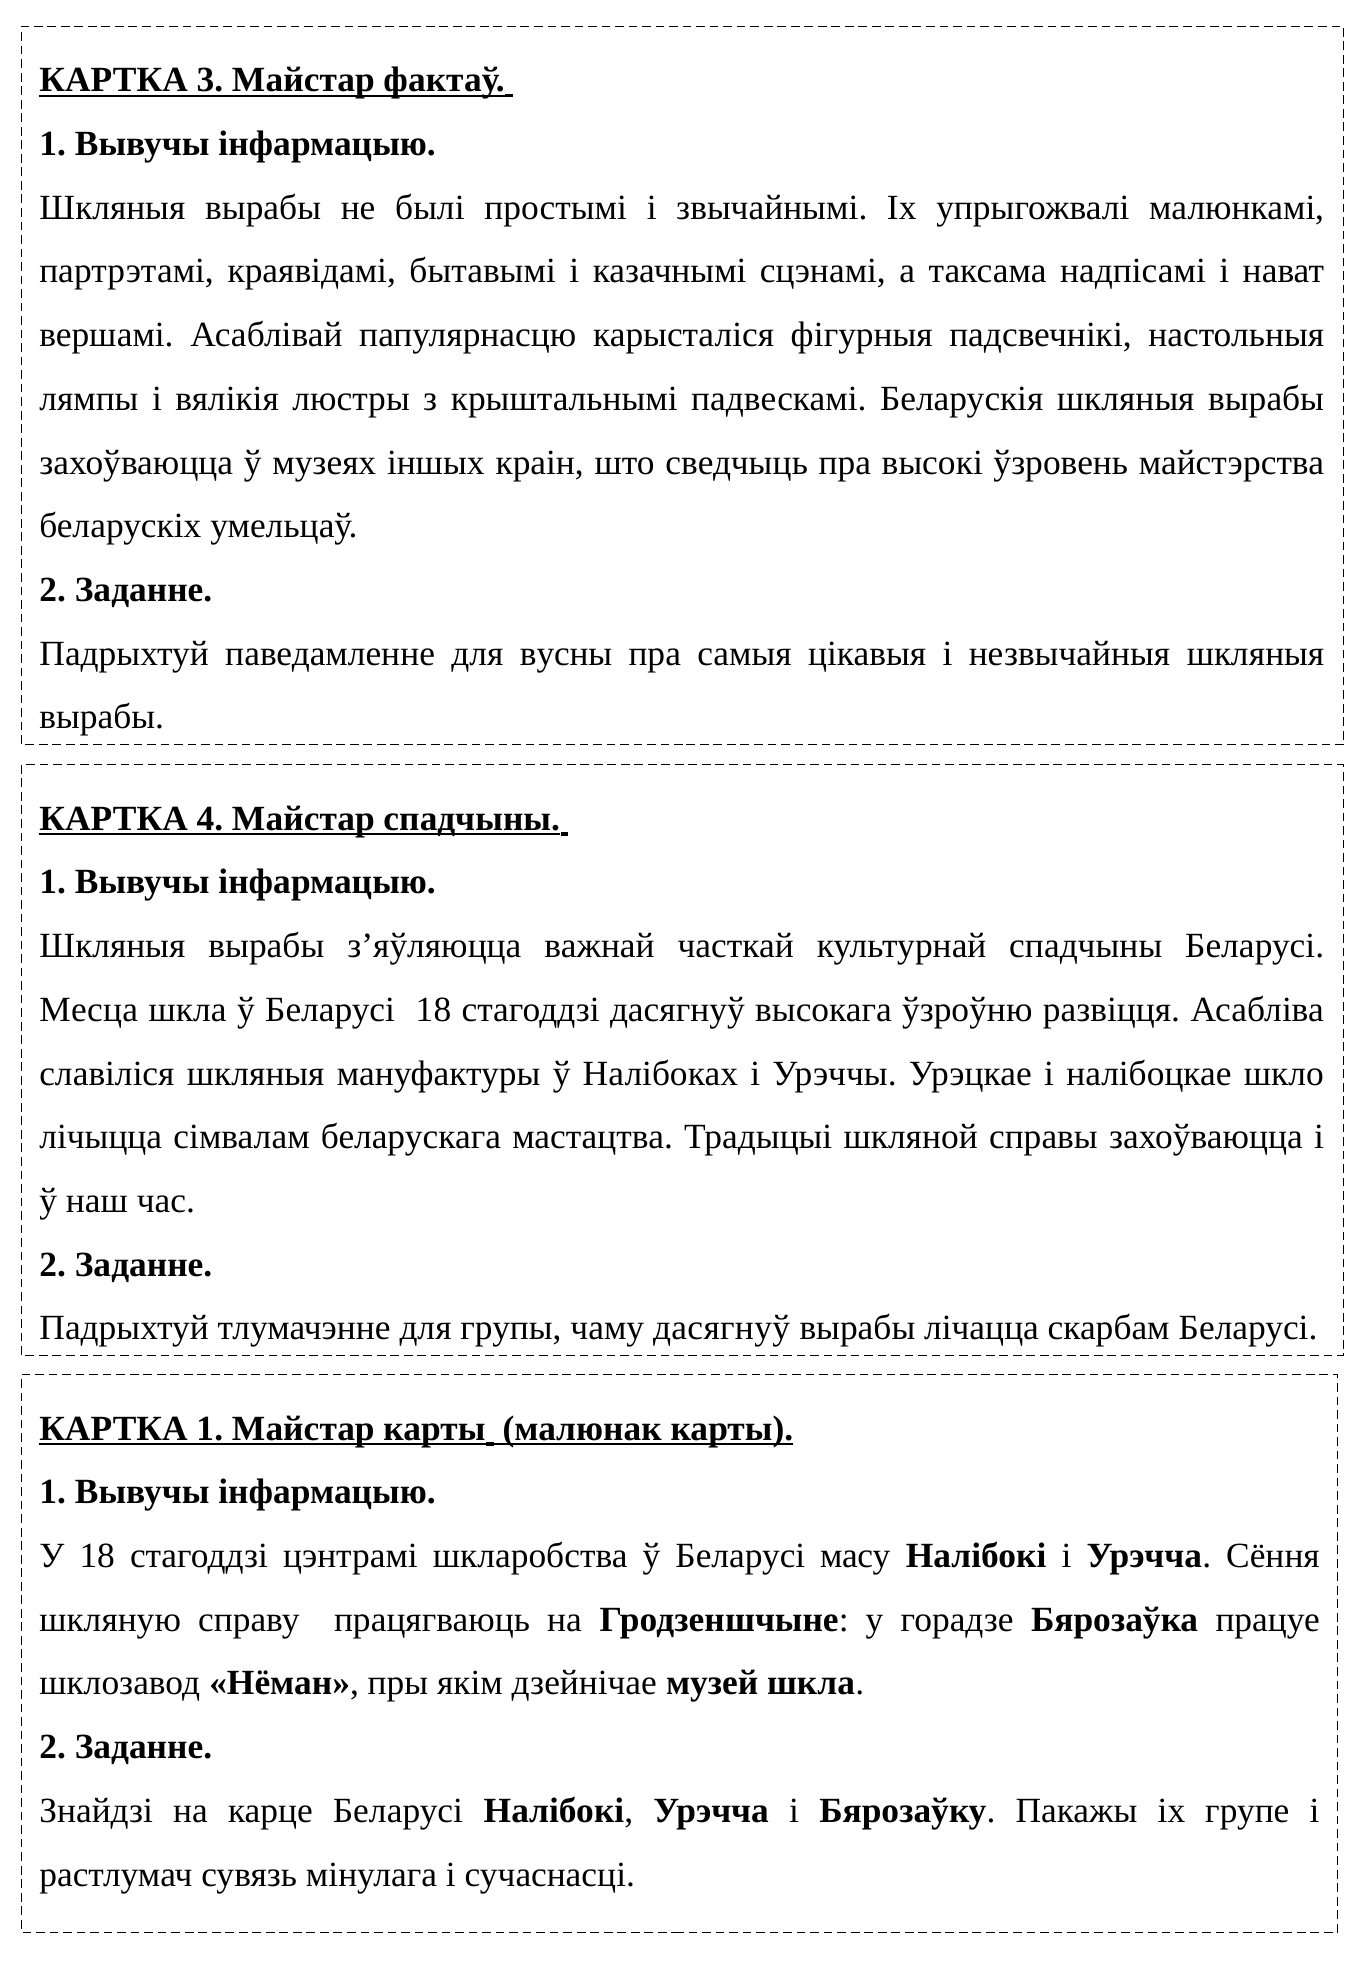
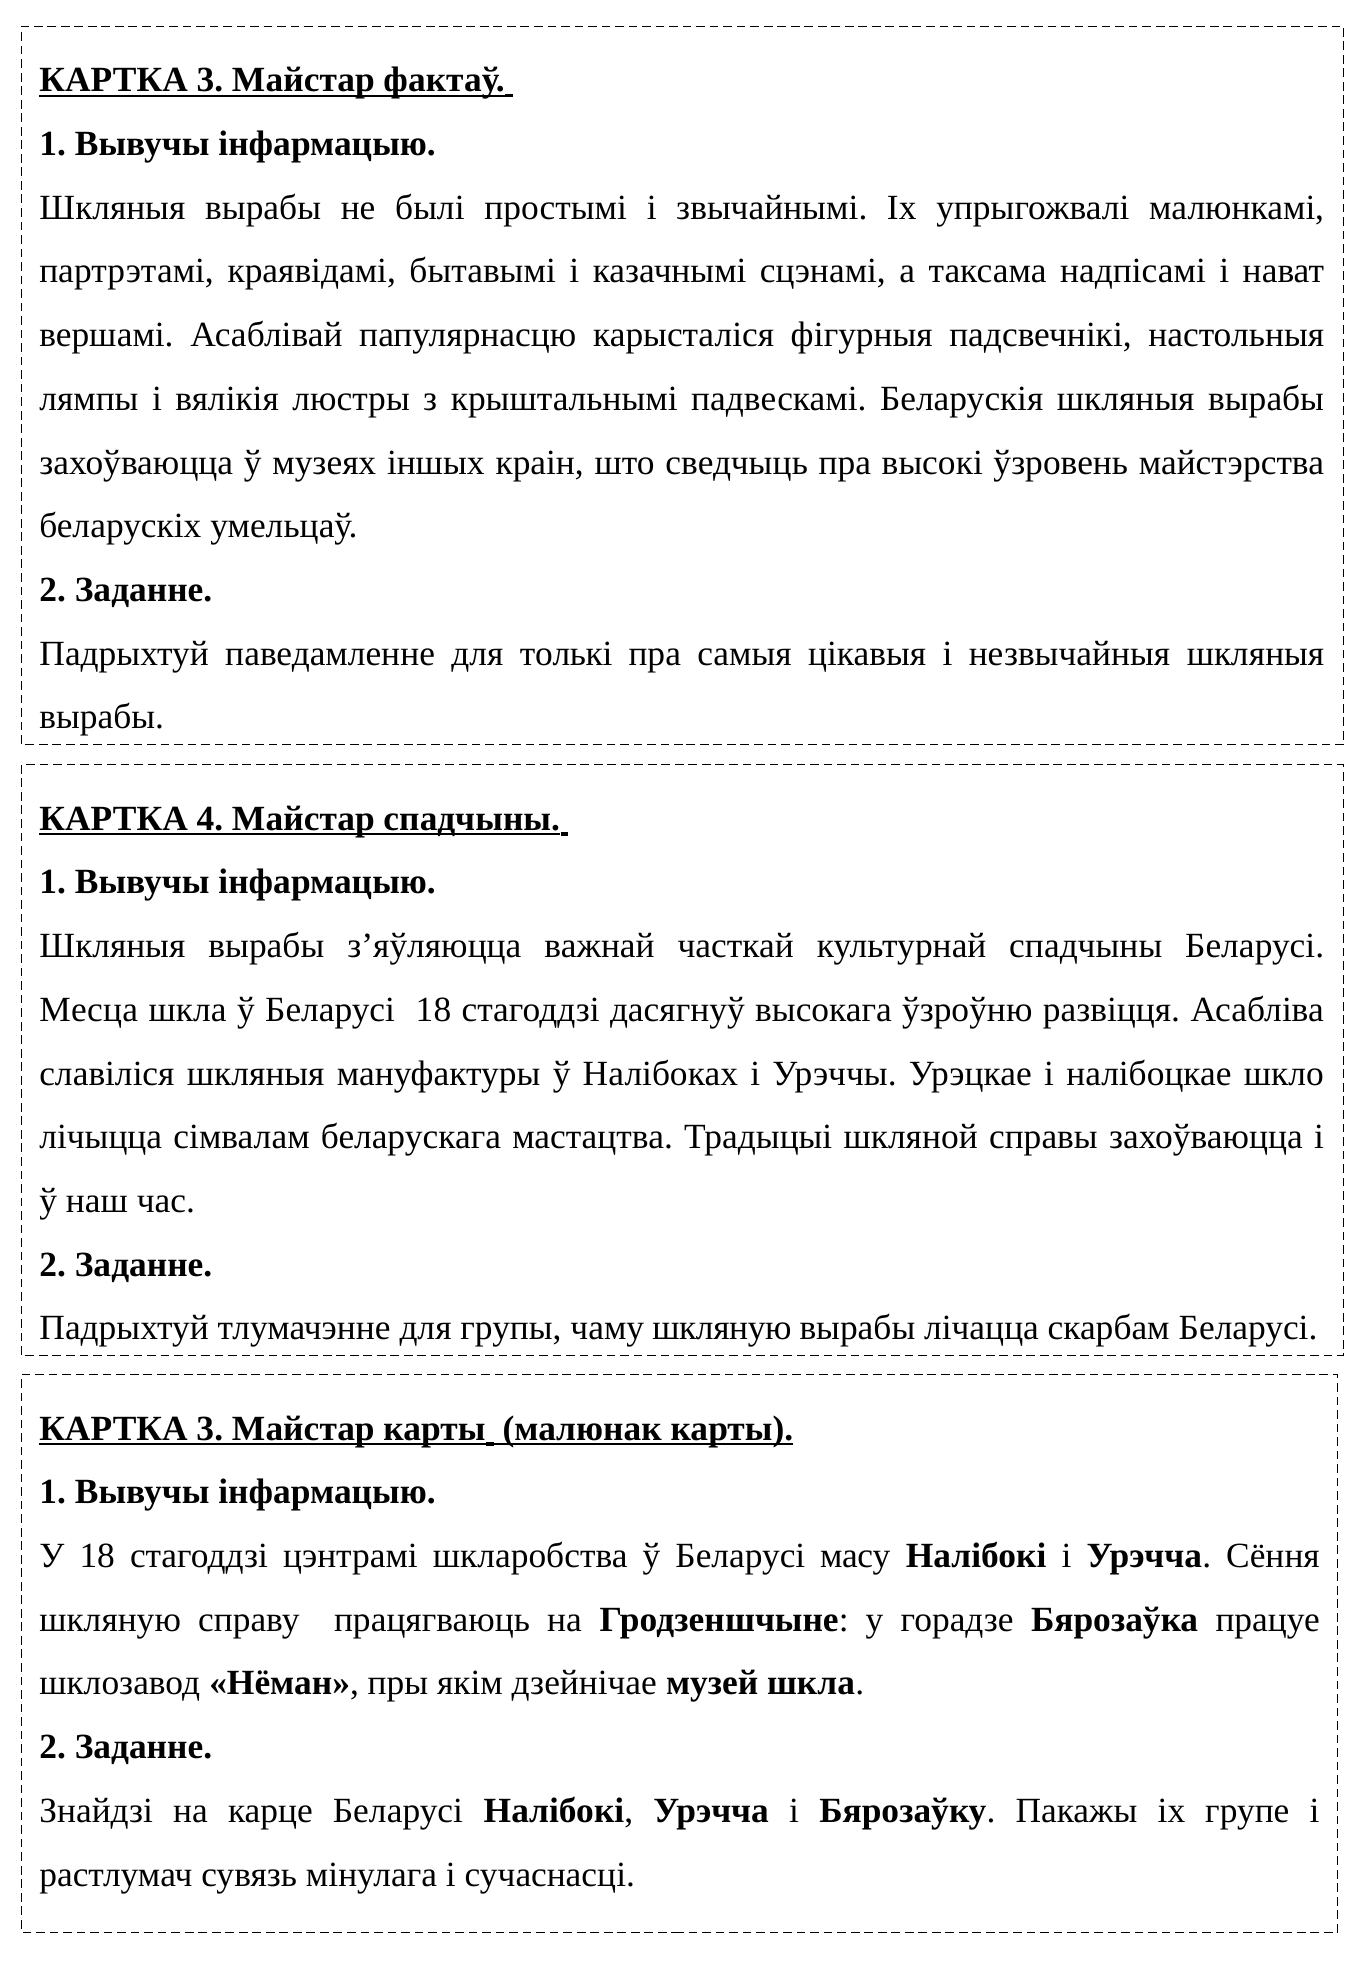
вусны: вусны -> толькі (566, 653)
чаму дасягнуў: дасягнуў -> шкляную (722, 1328)
1: 1 -> 3 (210, 1428)
